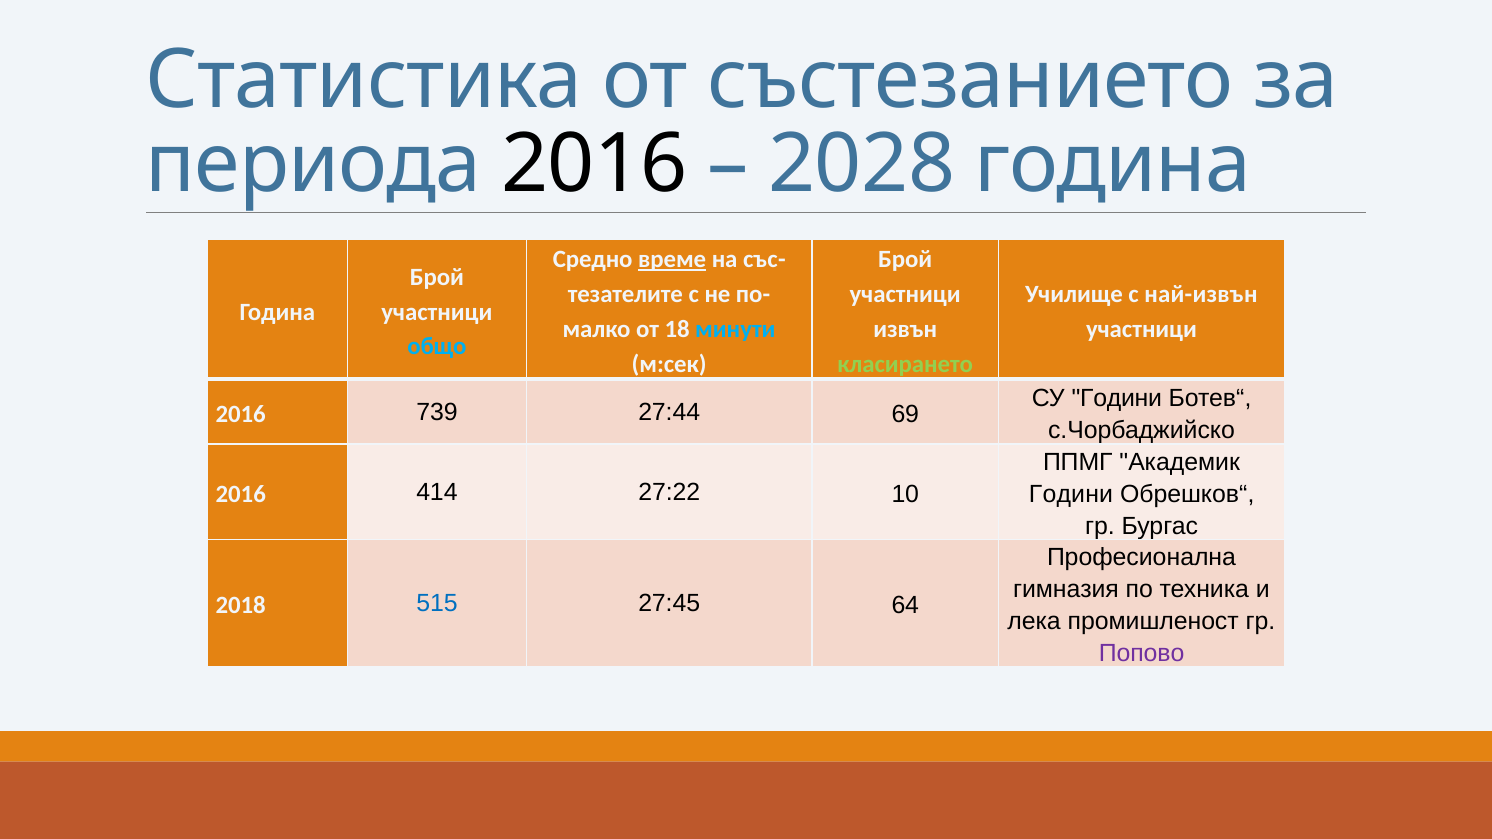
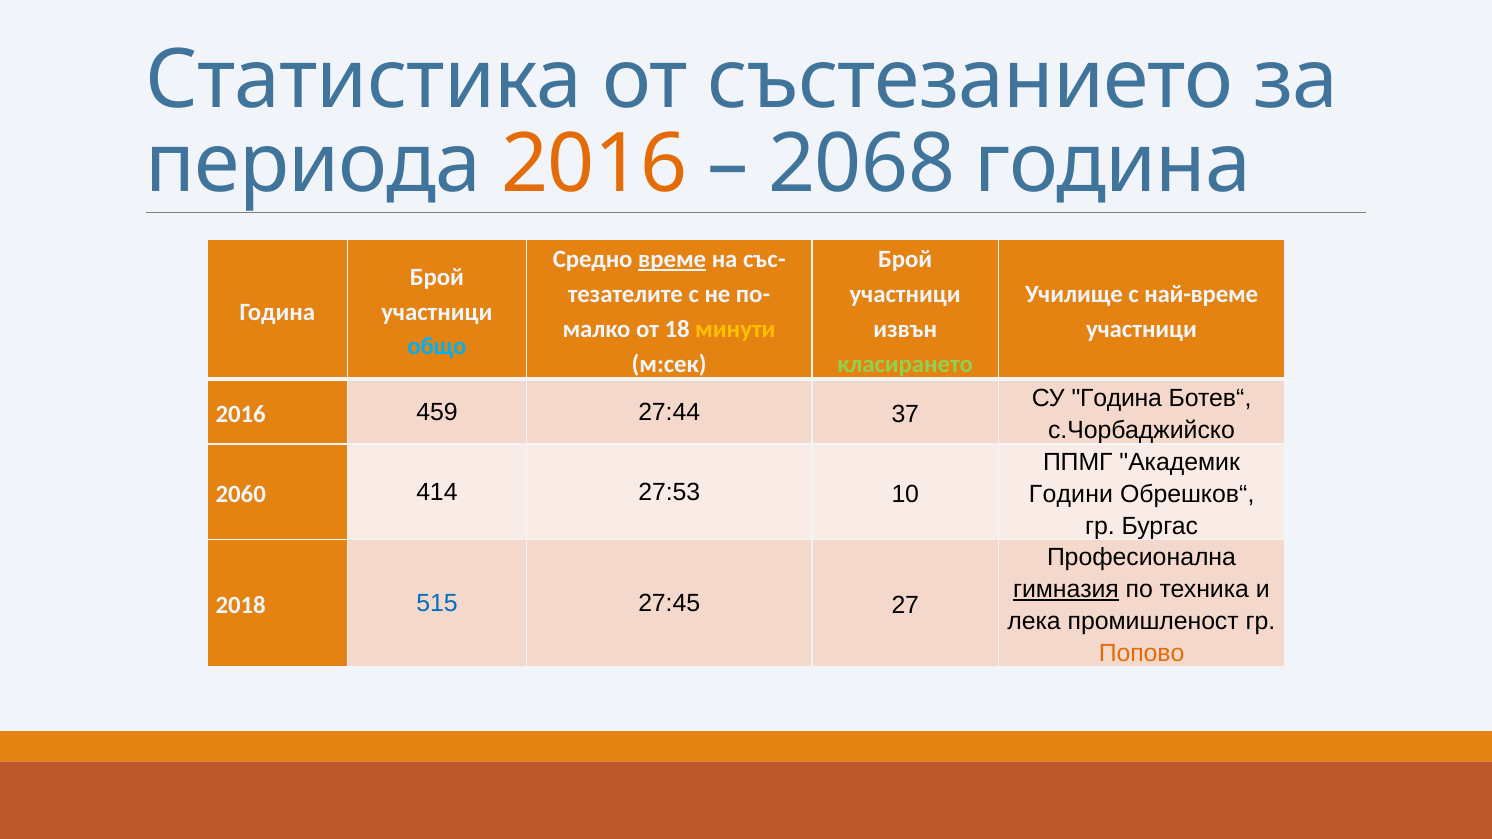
2016 colour: black -> orange (595, 165)
2028: 2028 -> 2068 (862, 165)
най-извън: най-извън -> най-време (1201, 294)
минути colour: light blue -> yellow (735, 329)
СУ Години: Години -> Година (1117, 398)
739: 739 -> 459 (437, 412)
69: 69 -> 37 (905, 414)
2016: 2016 -> 2060 (241, 494)
27:22: 27:22 -> 27:53 (669, 493)
гимназия underline: none -> present (1066, 590)
64: 64 -> 27 (905, 605)
Попово colour: purple -> orange (1142, 653)
